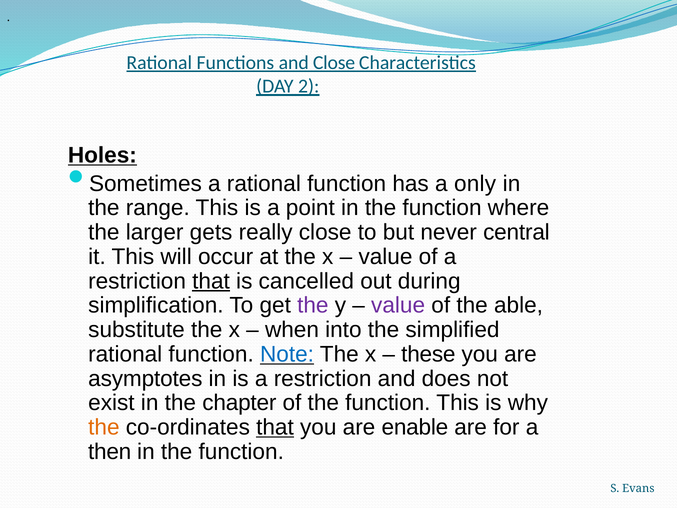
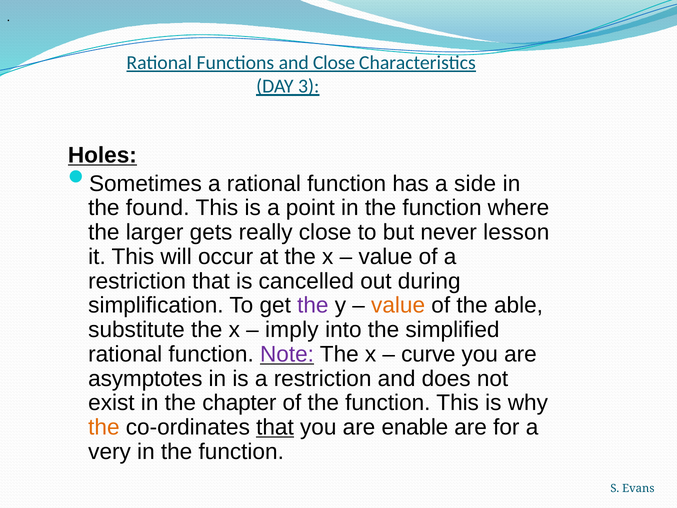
2: 2 -> 3 (309, 86)
only: only -> side (475, 183)
range: range -> found (158, 208)
central: central -> lesson (516, 232)
that underline: present -> none (211, 281)
value colour: purple -> orange (398, 305)
when: when -> imply (292, 330)
Note colour: blue -> purple (287, 354)
these: these -> curve (428, 354)
then: then -> very (110, 451)
